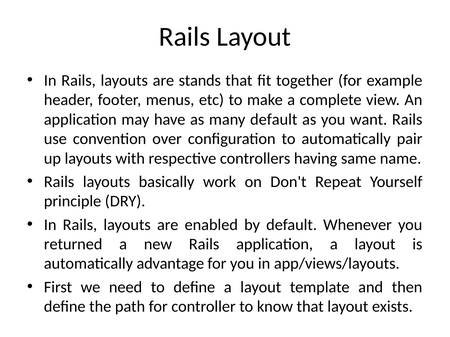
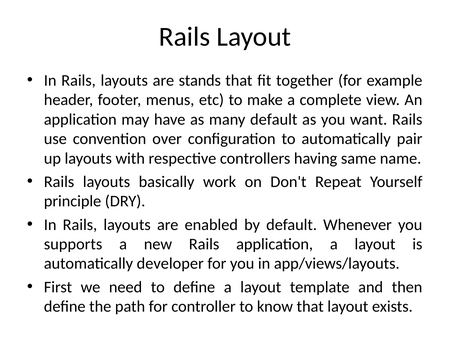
returned: returned -> supports (73, 245)
advantage: advantage -> developer (170, 264)
